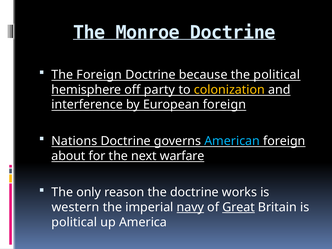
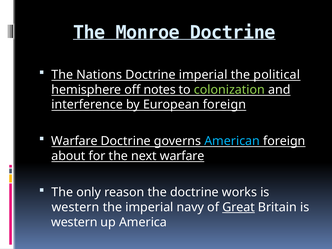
The Foreign: Foreign -> Nations (99, 75)
Doctrine because: because -> imperial (203, 75)
party: party -> notes (160, 90)
colonization colour: yellow -> light green (229, 90)
Nations: Nations -> Warfare (74, 141)
navy underline: present -> none (190, 207)
political: political -> western (74, 222)
